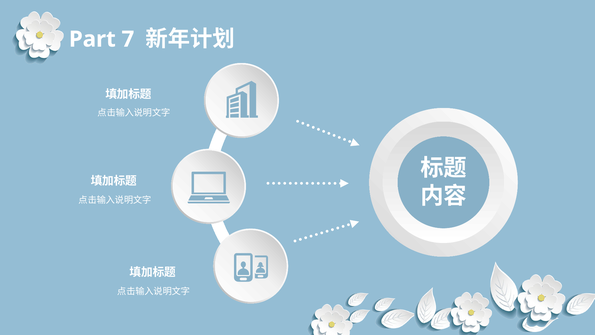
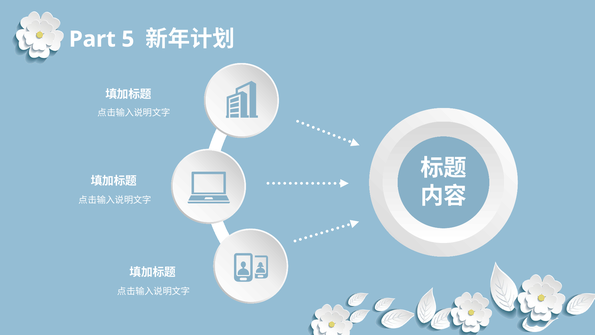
7: 7 -> 5 (128, 39)
